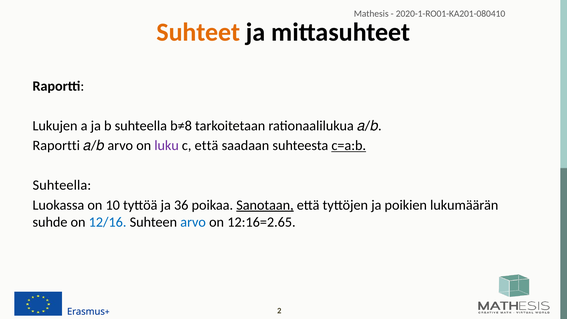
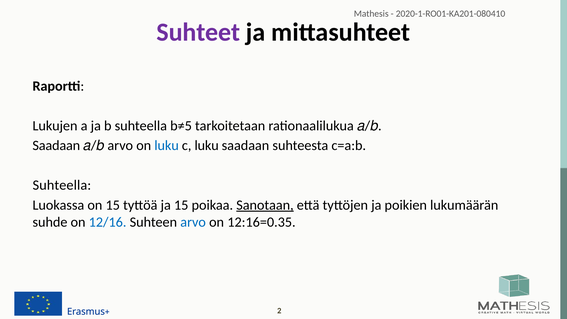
Suhteet colour: orange -> purple (198, 32)
b≠8: b≠8 -> b≠5 (181, 126)
Raportti: Raportti -> Saadaan (56, 146)
luku colour: purple -> blue (167, 146)
c että: että -> luku (207, 146)
c=a:b underline: present -> none (349, 146)
on 10: 10 -> 15 (113, 205)
ja 36: 36 -> 15 (181, 205)
12:16=2.65: 12:16=2.65 -> 12:16=0.35 (261, 222)
